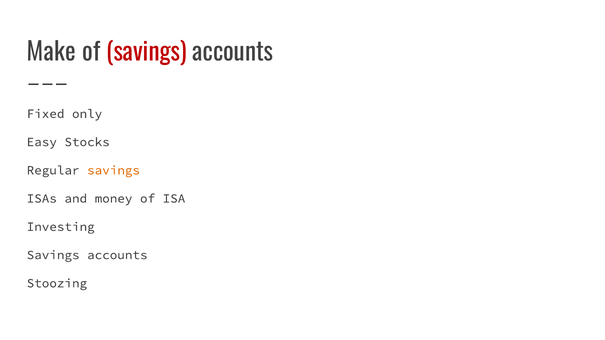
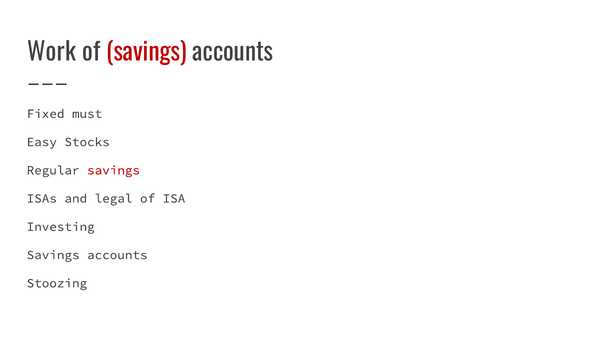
Make: Make -> Work (52, 52)
only: only -> must (87, 114)
savings colour: orange -> red (114, 170)
money: money -> legal (114, 199)
